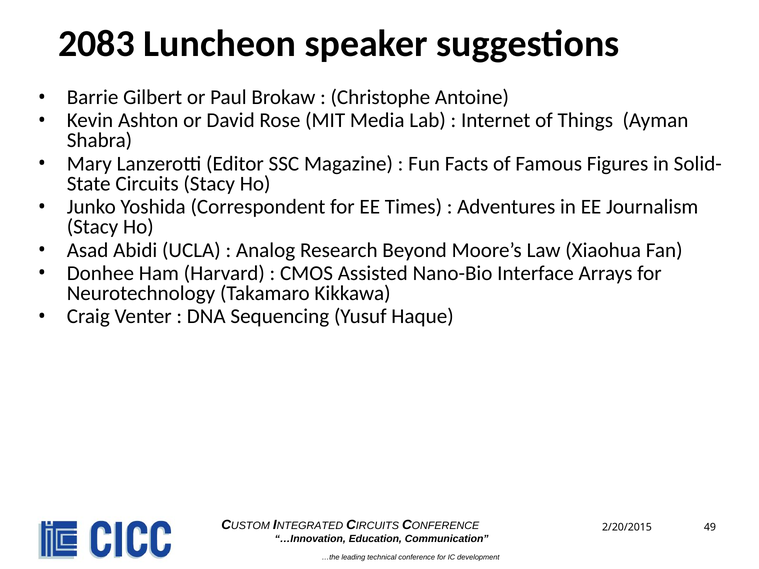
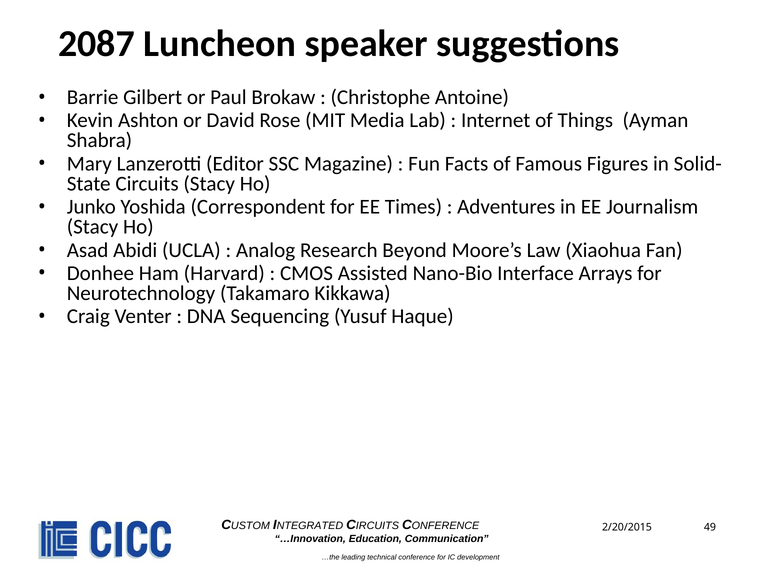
2083: 2083 -> 2087 (96, 44)
